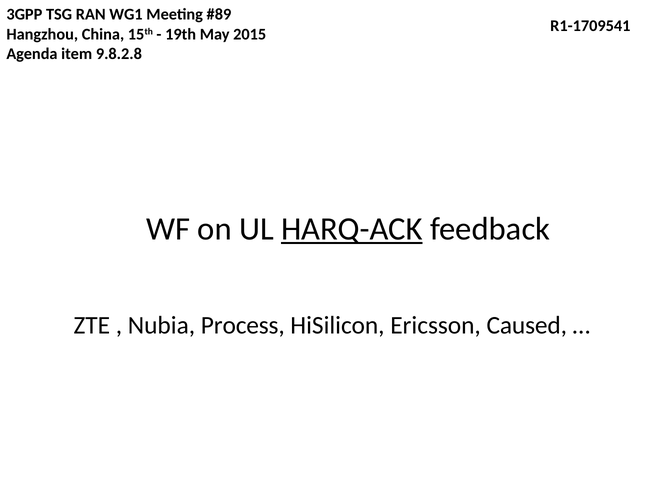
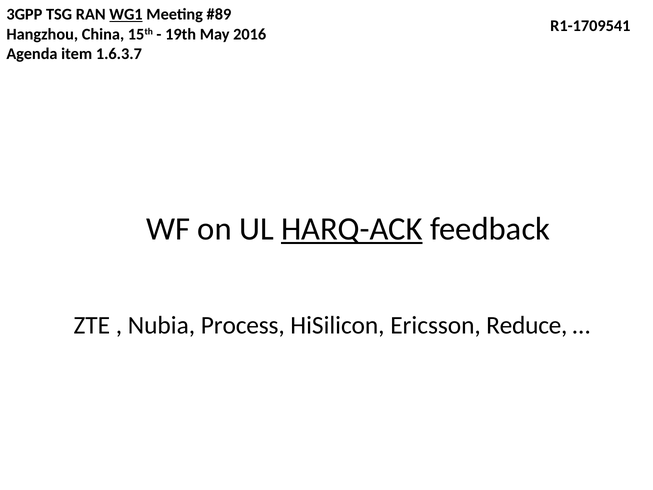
WG1 underline: none -> present (126, 15)
2015: 2015 -> 2016 (250, 34)
9.8.2.8: 9.8.2.8 -> 1.6.3.7 (119, 54)
Caused: Caused -> Reduce (527, 325)
